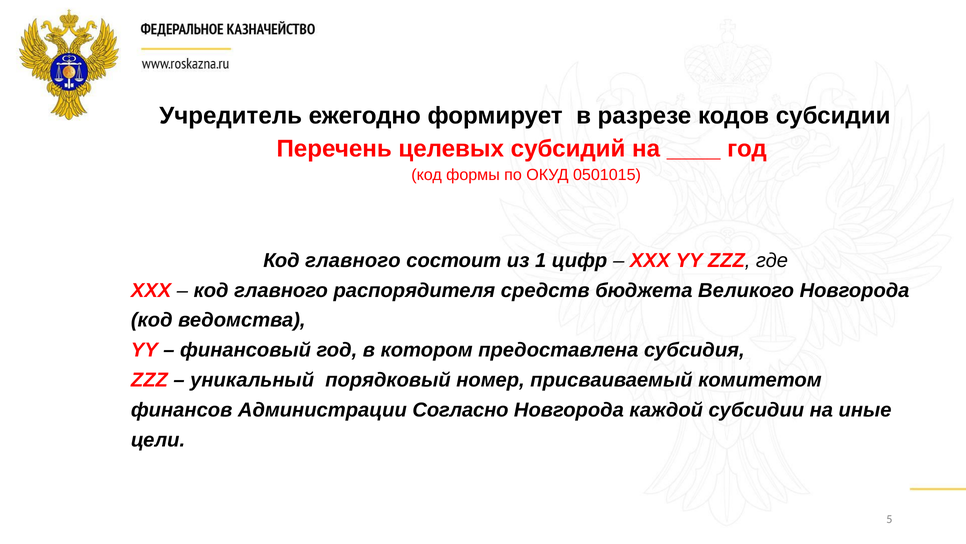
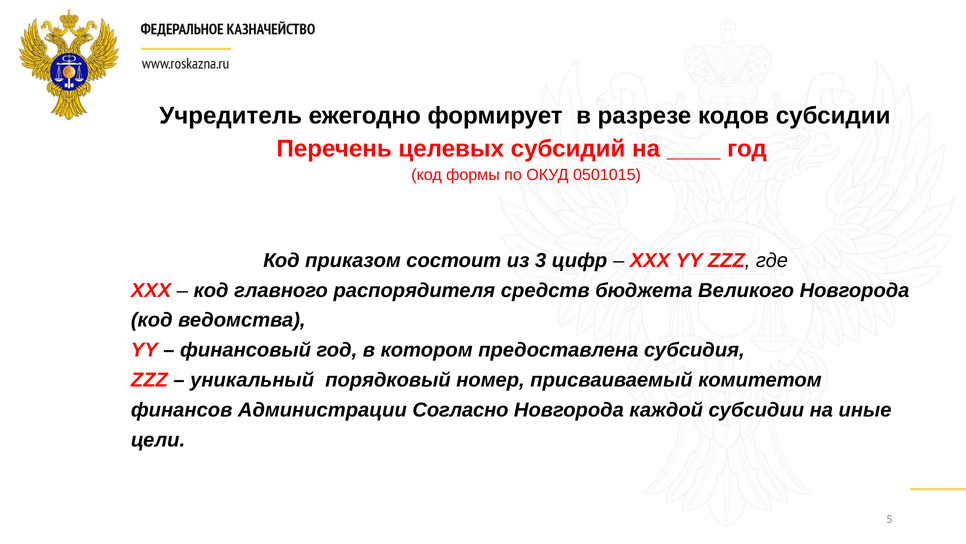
главного: главного -> приказом (353, 260)
1: 1 -> 3 (541, 260)
